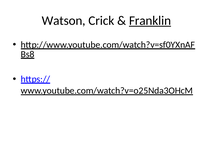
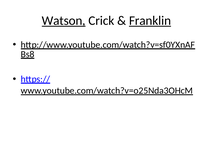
Watson underline: none -> present (64, 21)
